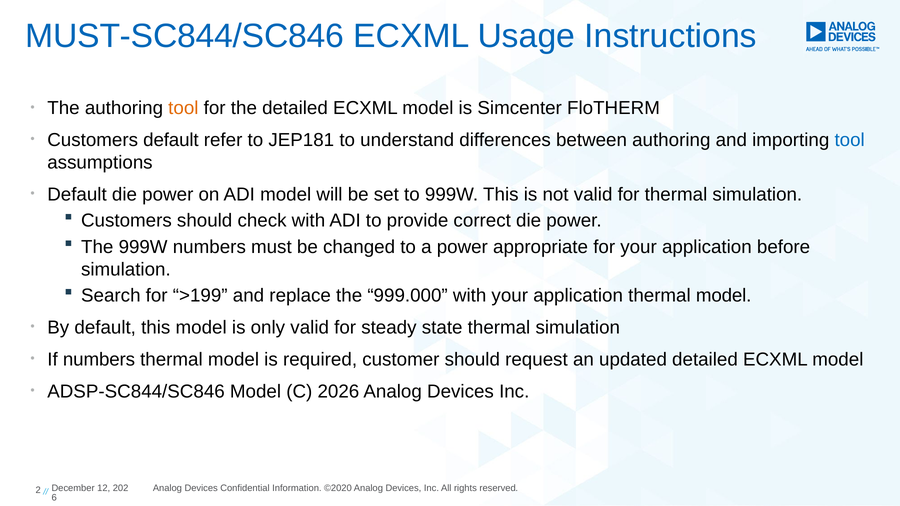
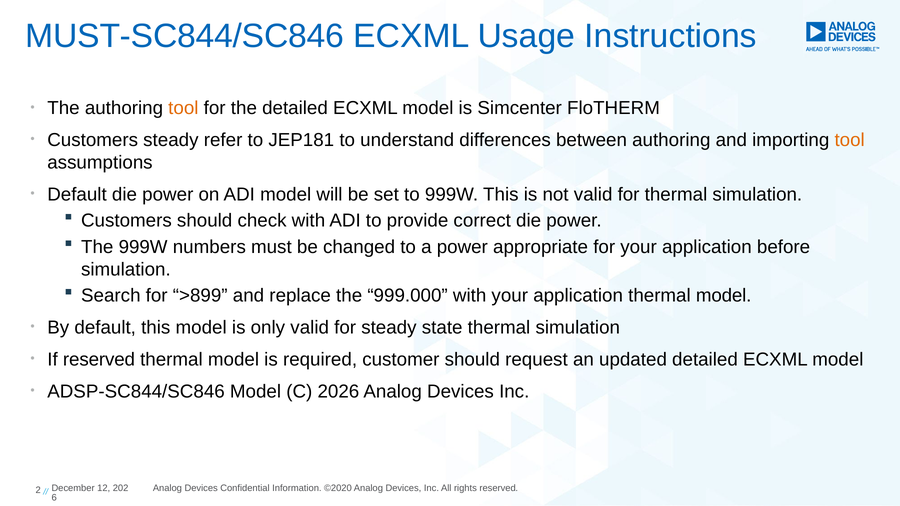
Customers default: default -> steady (171, 140)
tool colour: blue -> orange (850, 140)
>199: >199 -> >899 (200, 296)
If numbers: numbers -> reserved (99, 360)
